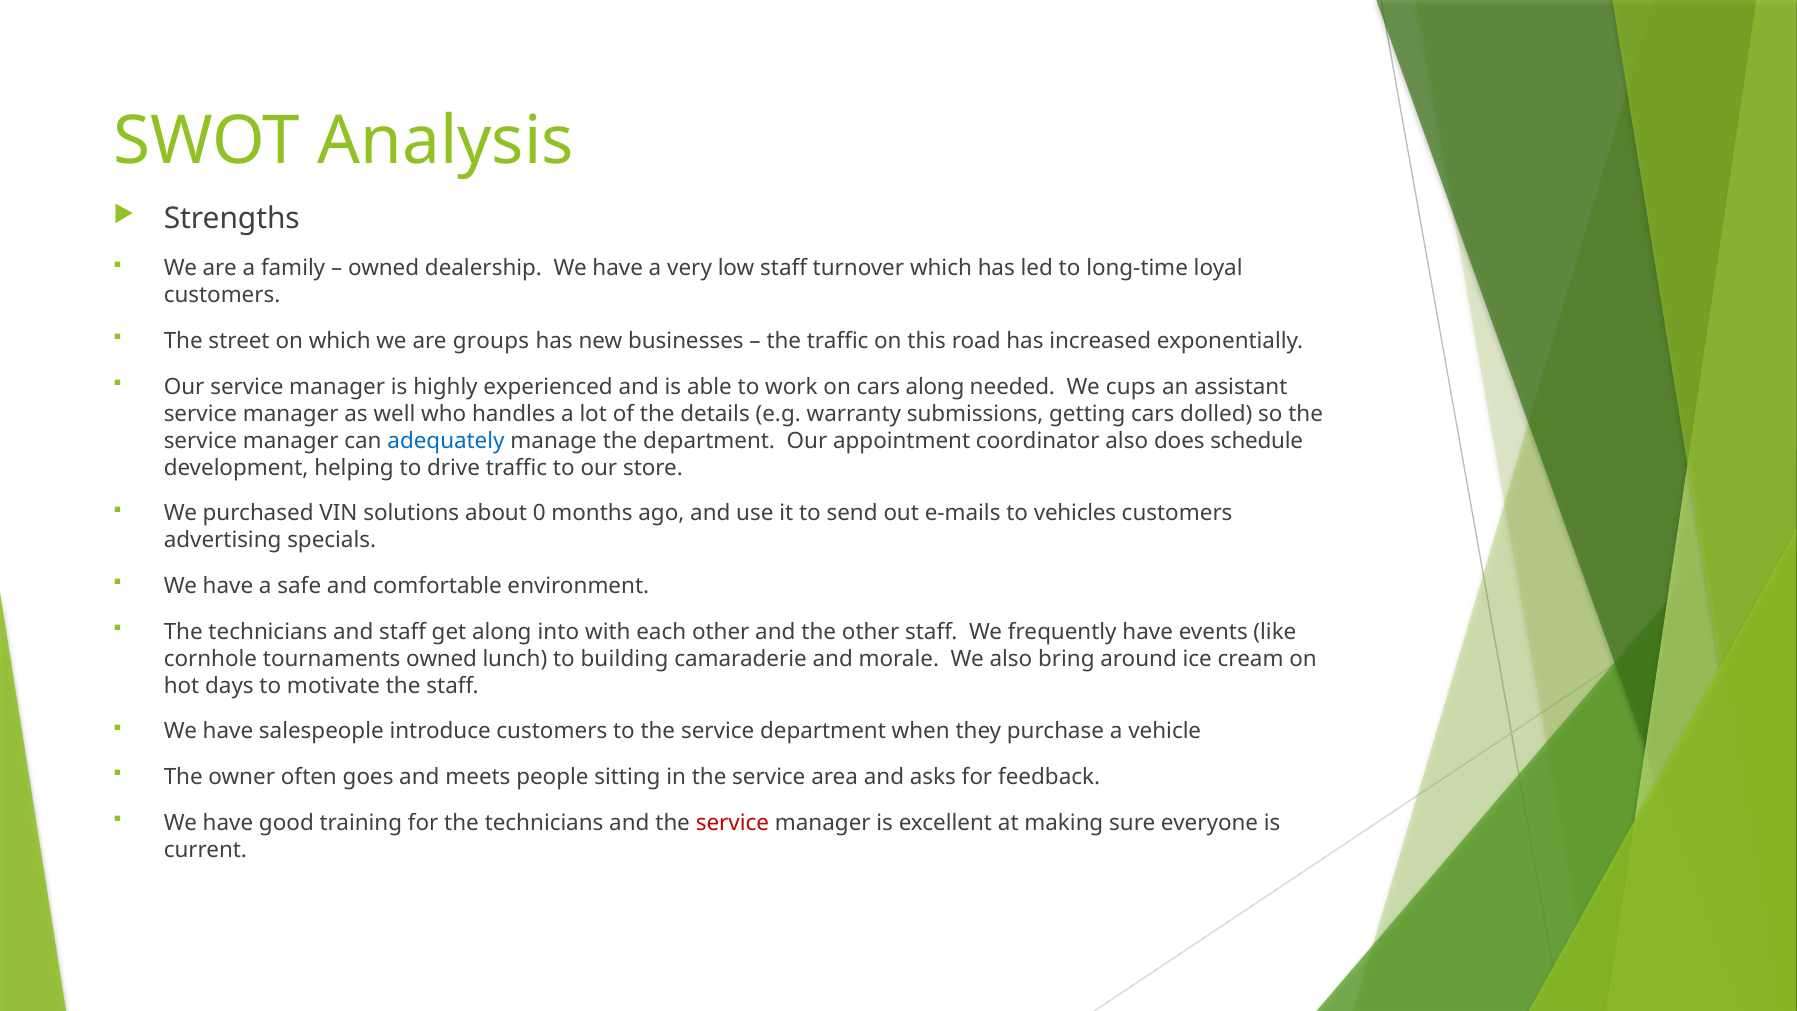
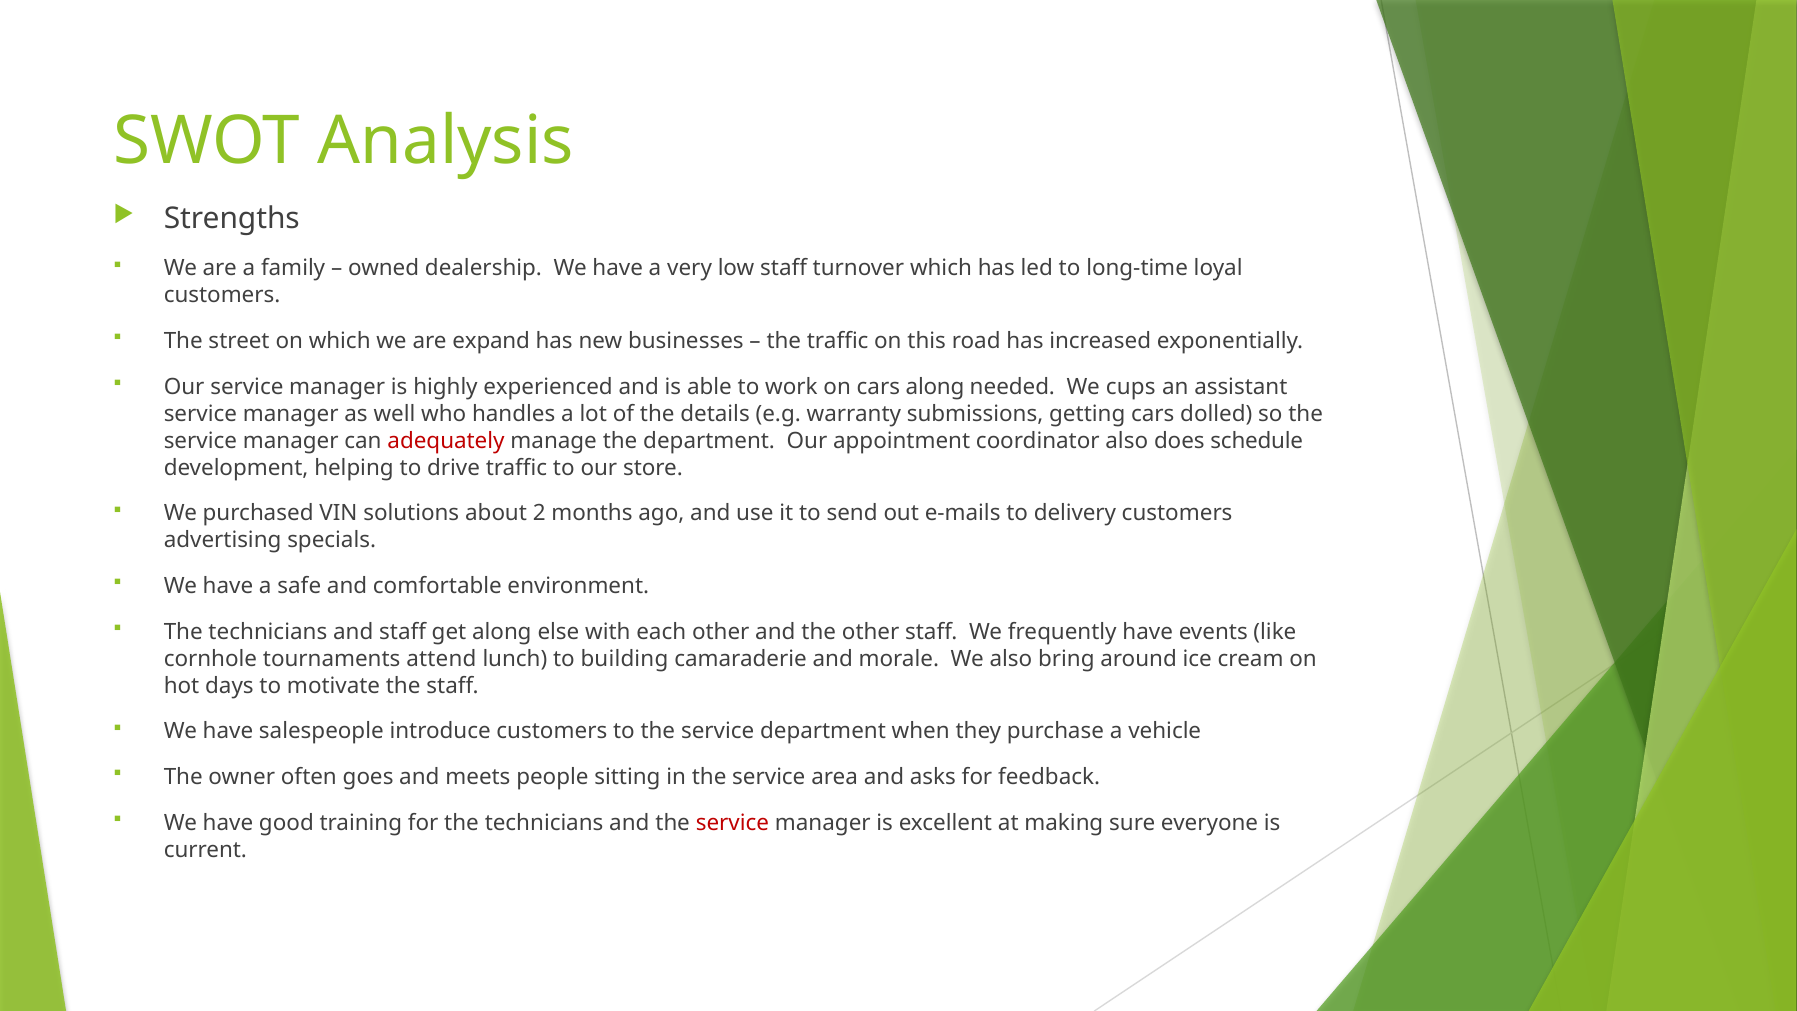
groups: groups -> expand (491, 341)
adequately colour: blue -> red (446, 441)
0: 0 -> 2 (539, 513)
vehicles: vehicles -> delivery (1075, 513)
into: into -> else (558, 632)
tournaments owned: owned -> attend (441, 659)
